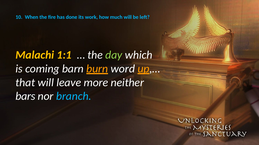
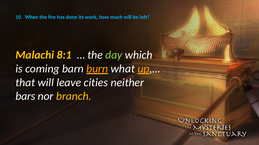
1:1: 1:1 -> 8:1 (64, 55)
word: word -> what (123, 69)
more: more -> cities (96, 83)
branch colour: light blue -> yellow (74, 97)
